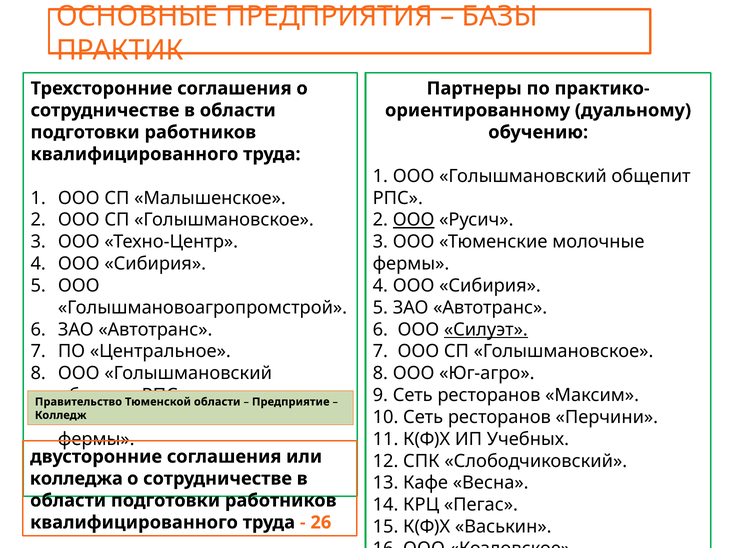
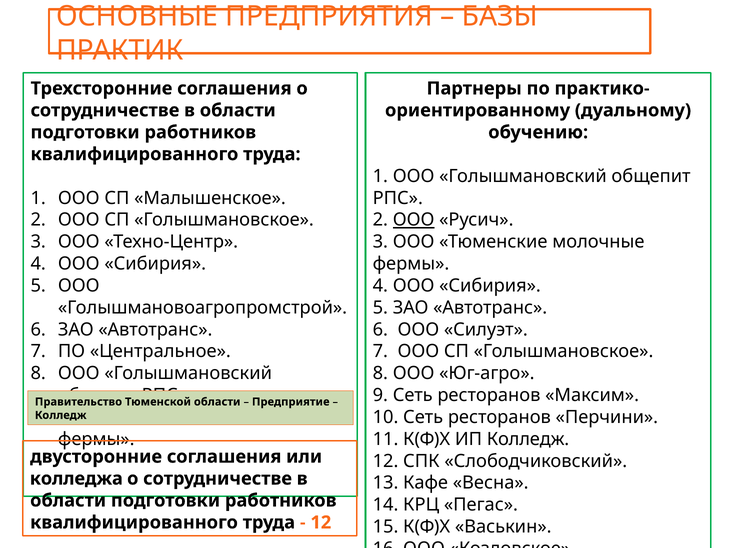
Силуэт underline: present -> none (486, 330)
ИП Учебных: Учебных -> Колледж (528, 439)
26: 26 -> 12 (321, 523)
